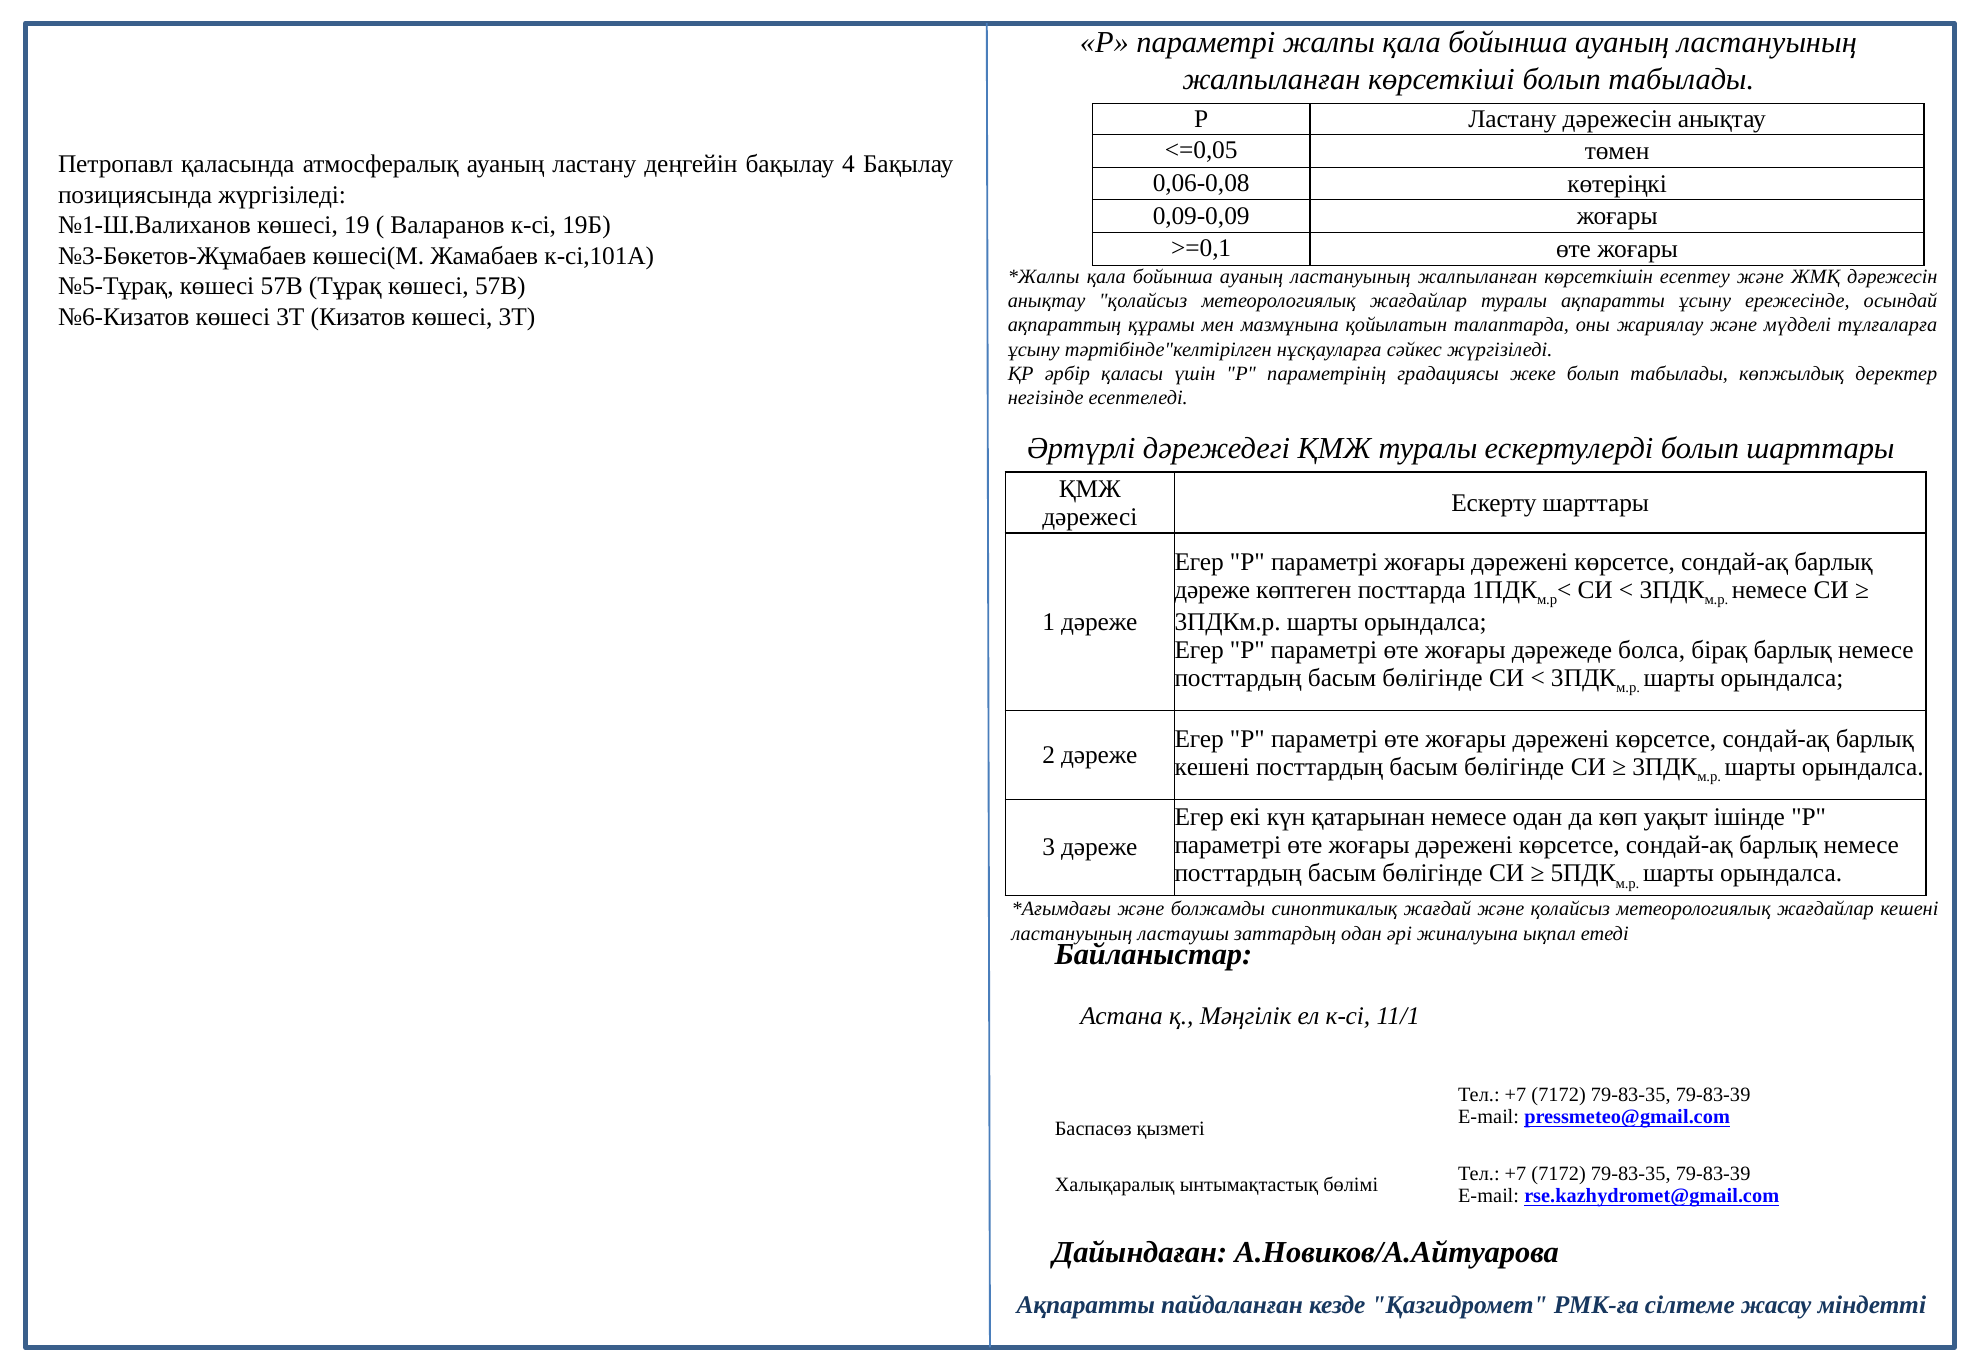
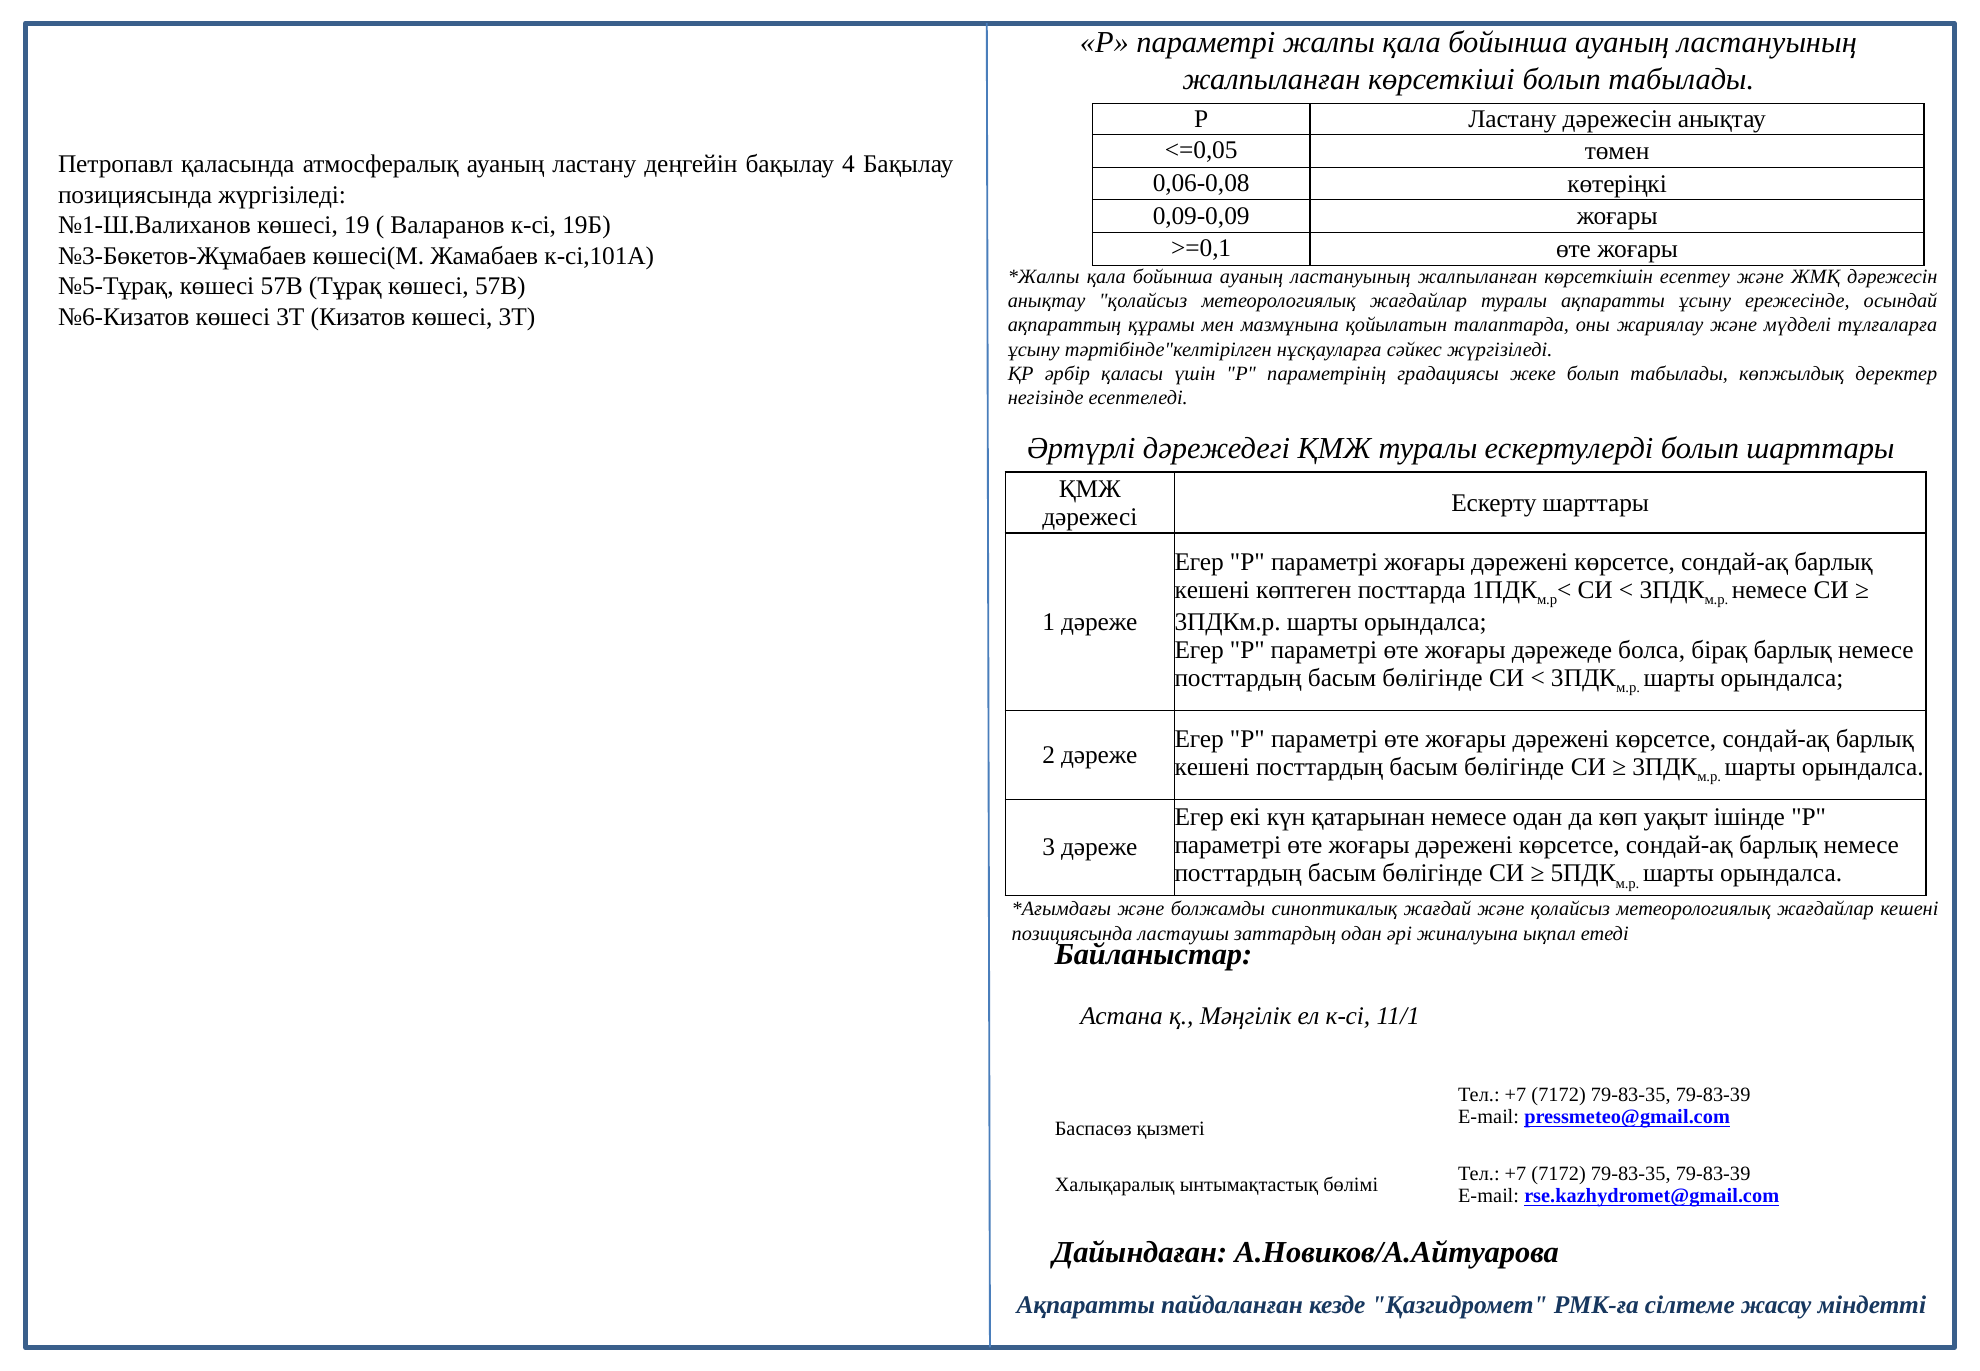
дәреже: дәреже -> кешені (1212, 590)
ластануының: ластануының -> позициясында (1072, 933)
